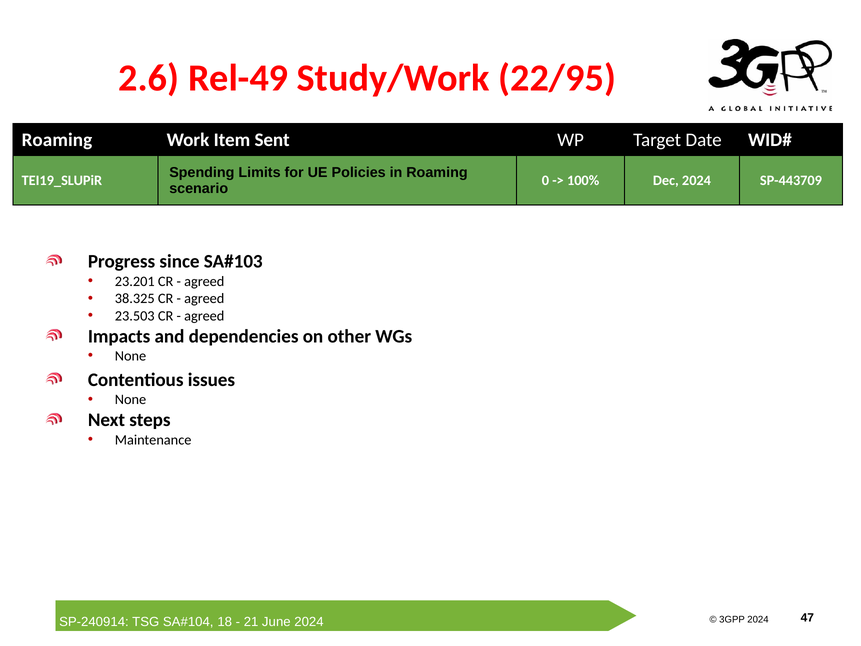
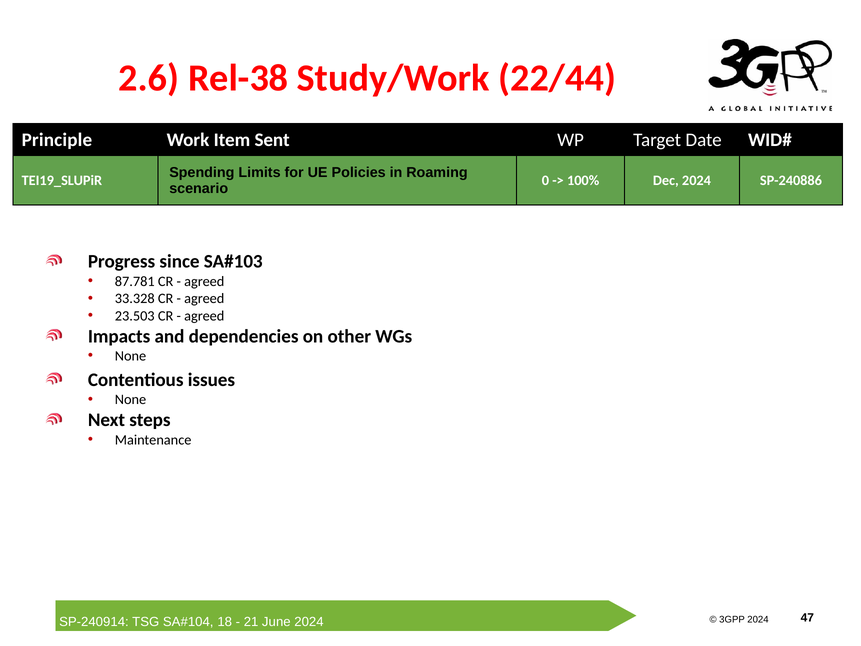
Rel-49: Rel-49 -> Rel-38 (238, 78)
22/95: 22/95 -> 22/44 (557, 78)
Roaming: Roaming -> Principle (57, 140)
SP-443709: SP-443709 -> SP-240886 (791, 180)
23.201: 23.201 -> 87.781 (135, 281)
38.325: 38.325 -> 33.328 (135, 298)
